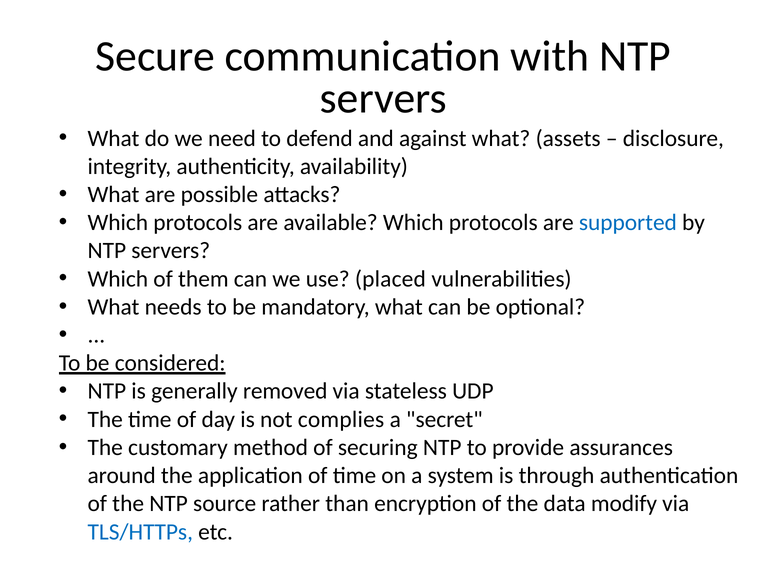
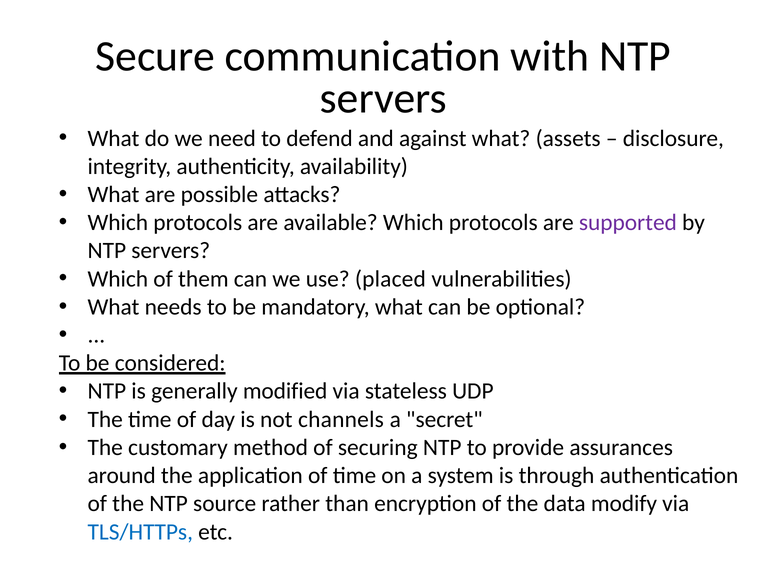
supported colour: blue -> purple (628, 223)
removed: removed -> modified (285, 391)
complies: complies -> channels (341, 420)
